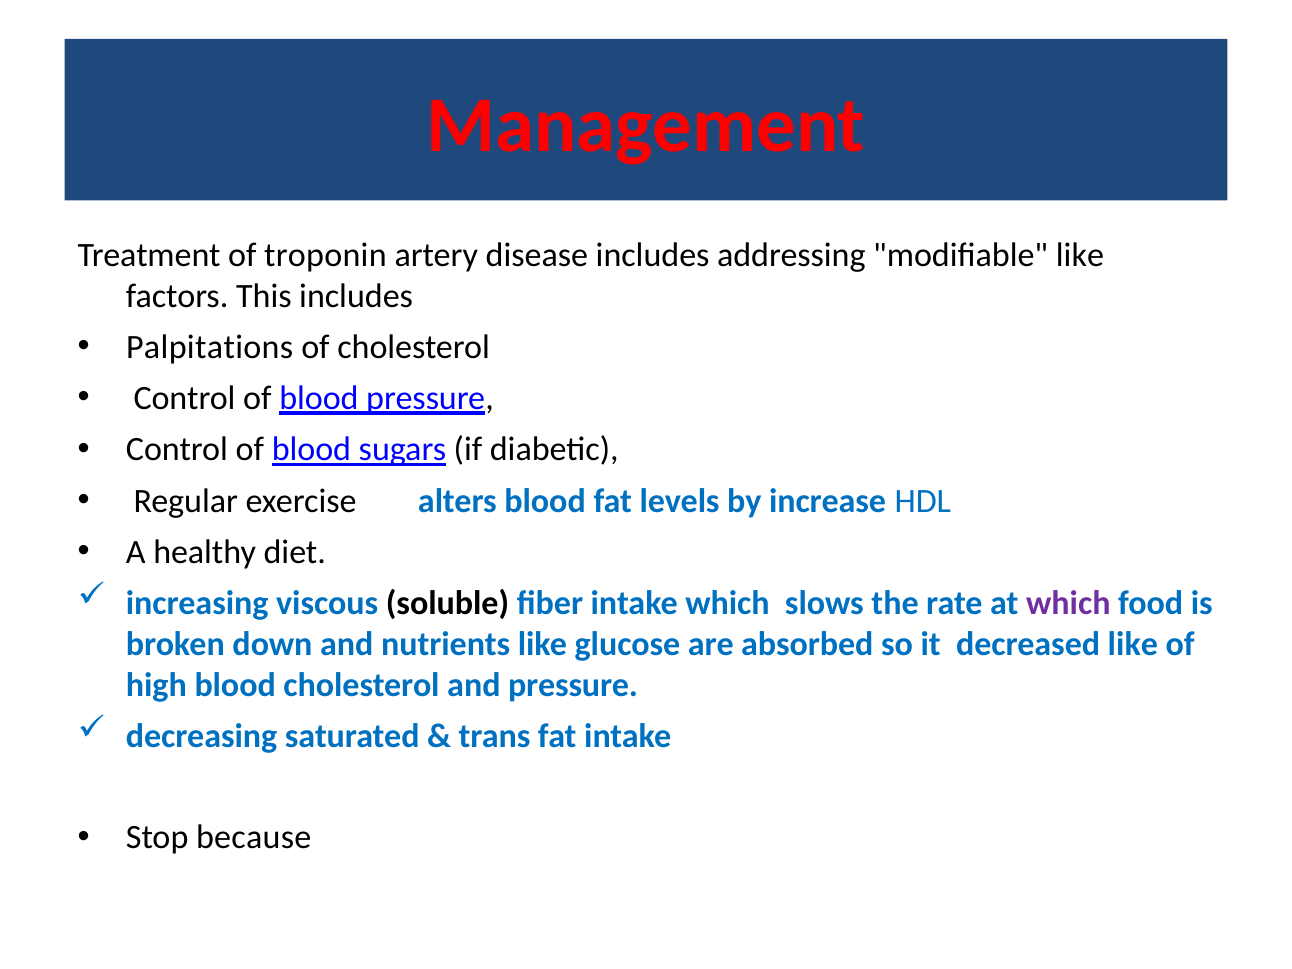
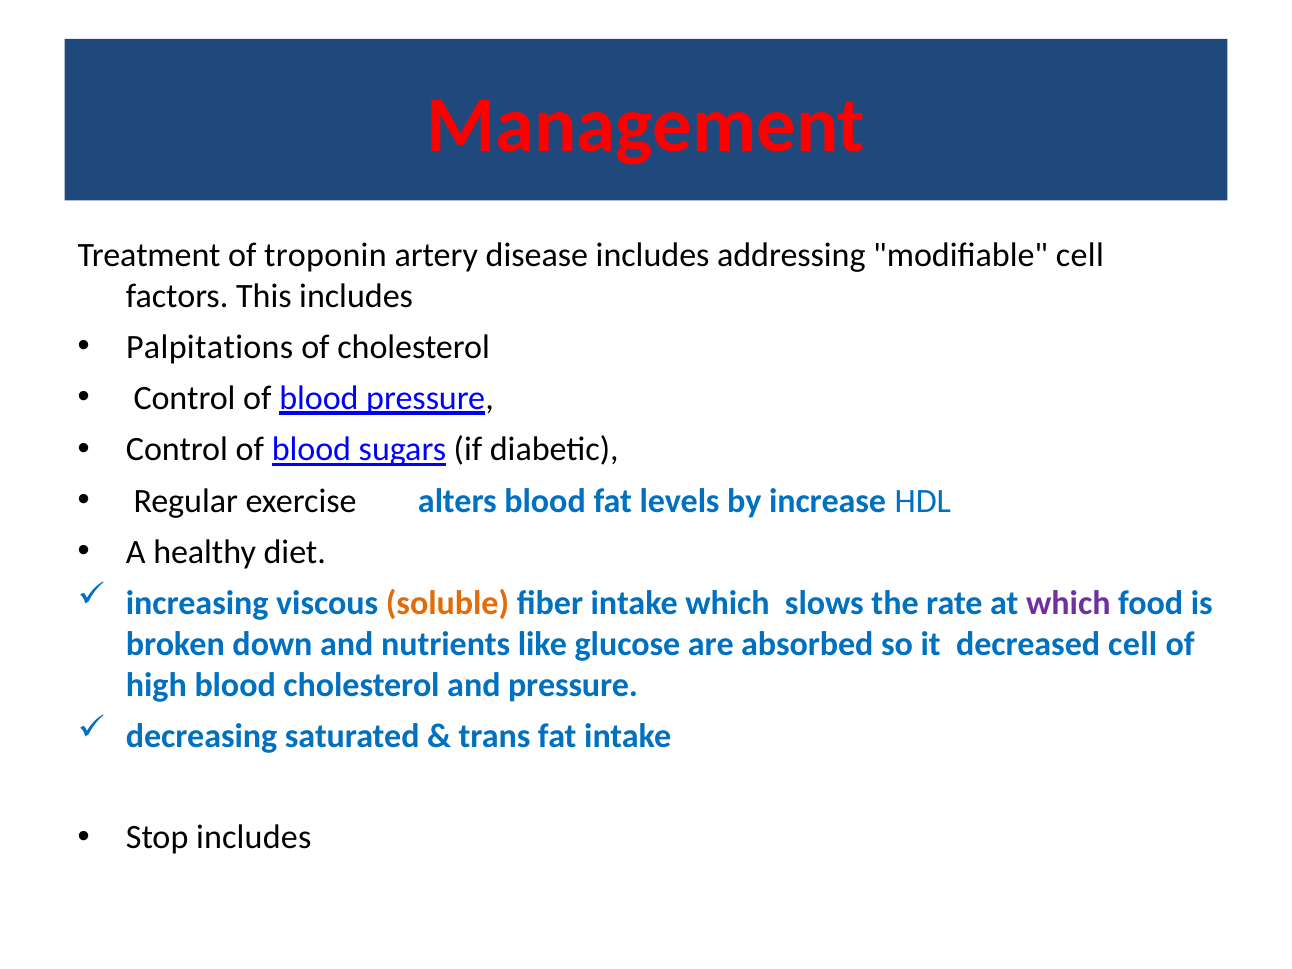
modifiable like: like -> cell (1080, 255)
soluble colour: black -> orange (448, 603)
decreased like: like -> cell (1133, 644)
Stop because: because -> includes (254, 838)
